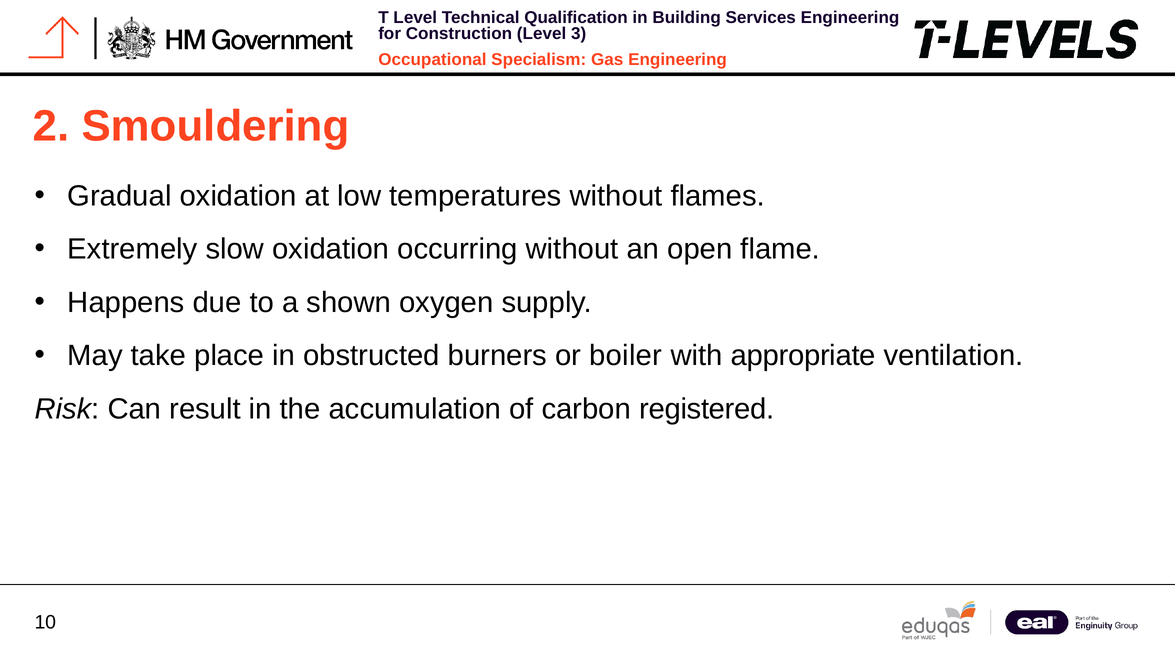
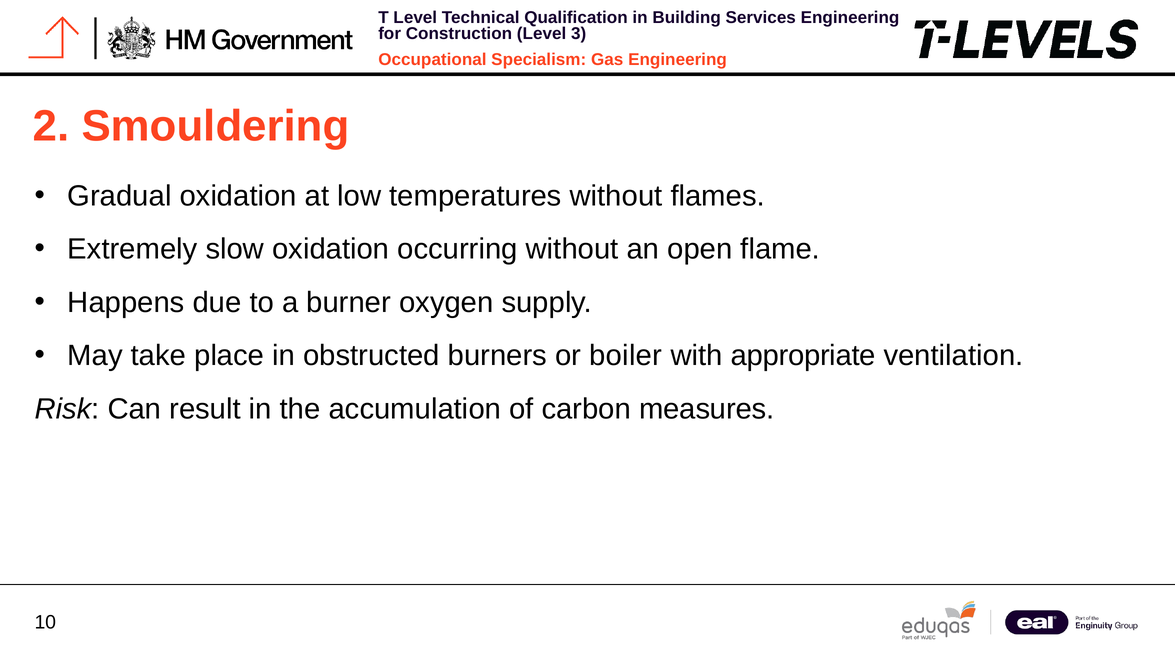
shown: shown -> burner (349, 302)
registered: registered -> measures (707, 409)
